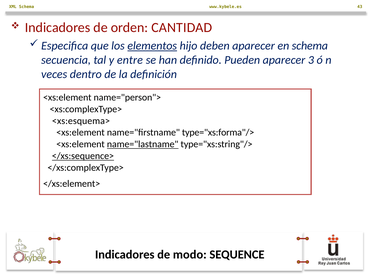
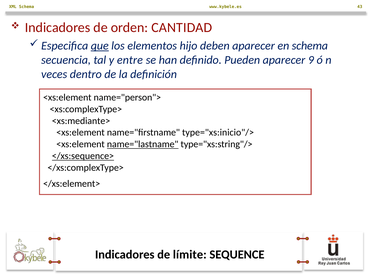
que underline: none -> present (100, 46)
elementos underline: present -> none (152, 46)
3: 3 -> 9 (311, 60)
<xs:esquema>: <xs:esquema> -> <xs:mediante> (81, 121)
type="xs:forma"/>: type="xs:forma"/> -> type="xs:inicio"/> (218, 133)
modo: modo -> límite (190, 255)
